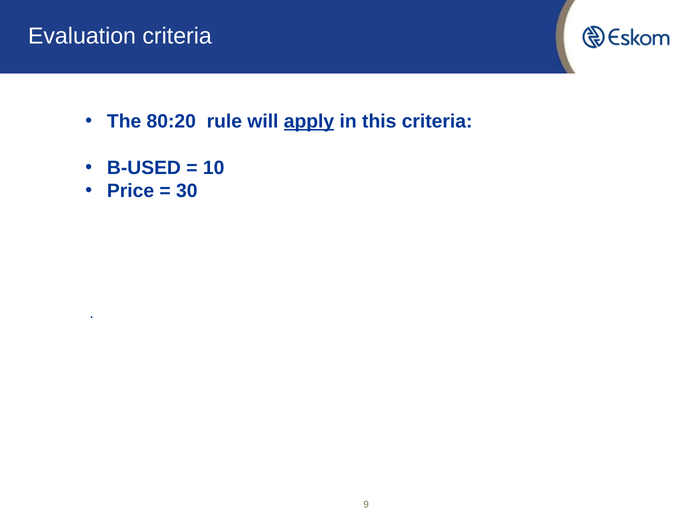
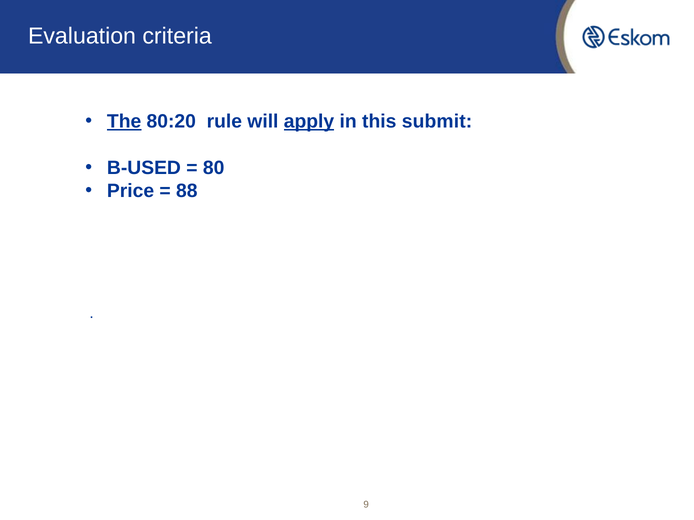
The underline: none -> present (124, 122)
this criteria: criteria -> submit (437, 122)
10: 10 -> 80 (214, 168)
30: 30 -> 88 (187, 191)
